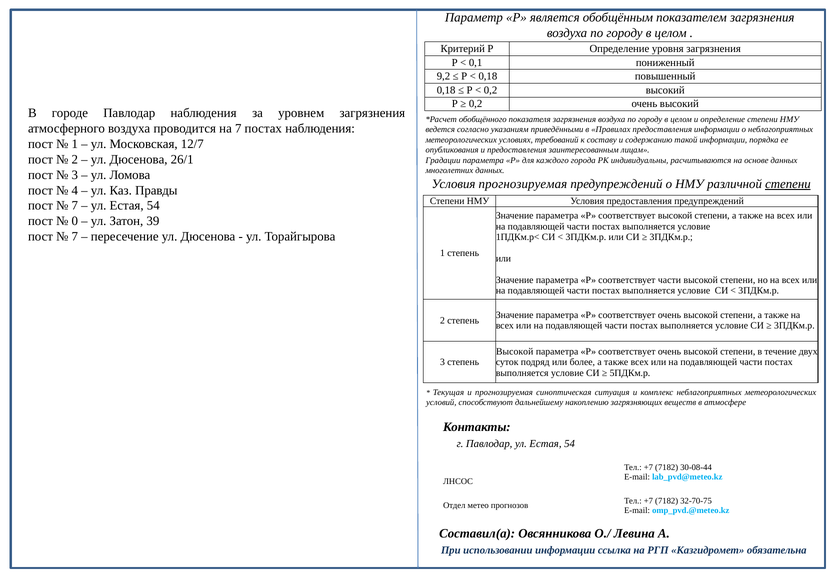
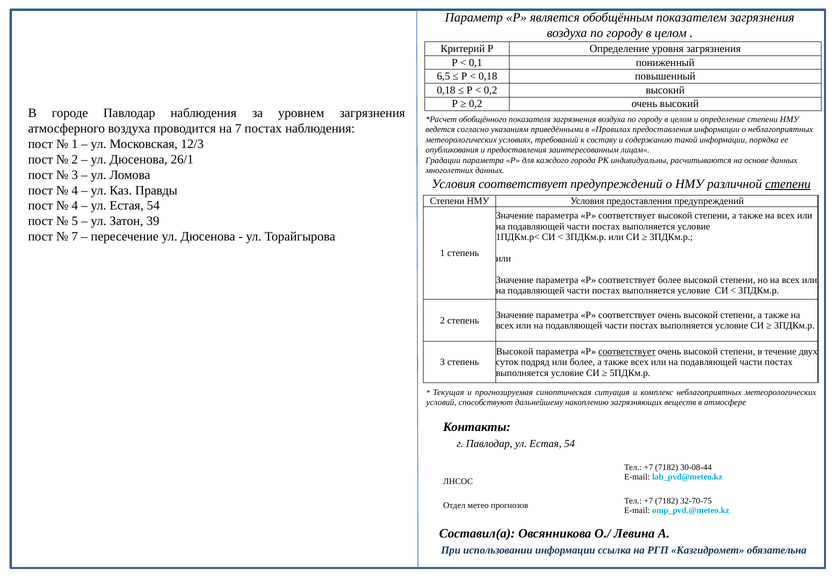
9,2: 9,2 -> 6,5 (443, 76)
12/7: 12/7 -> 12/3 (192, 144)
Условия прогнозируемая: прогнозируемая -> соответствует (523, 184)
7: 7 -> 4 (75, 206)
0: 0 -> 5 (75, 221)
соответствует части: части -> более (670, 280)
соответствует underline: none -> present (627, 352)
